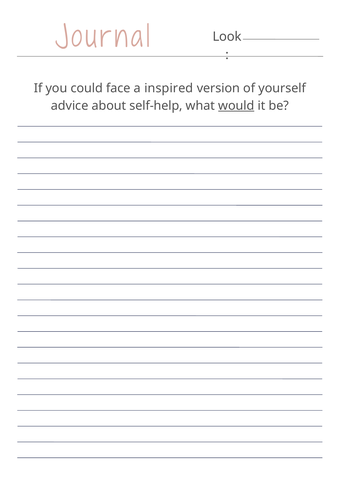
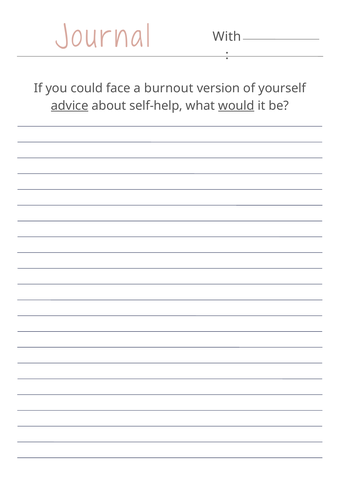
Look: Look -> With (227, 37)
inspired: inspired -> burnout (169, 88)
advice underline: none -> present (70, 106)
